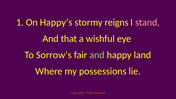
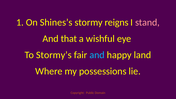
Happy’s: Happy’s -> Shines’s (56, 22)
Sorrow’s: Sorrow’s -> Stormy’s (54, 55)
and colour: light green -> light blue (97, 55)
